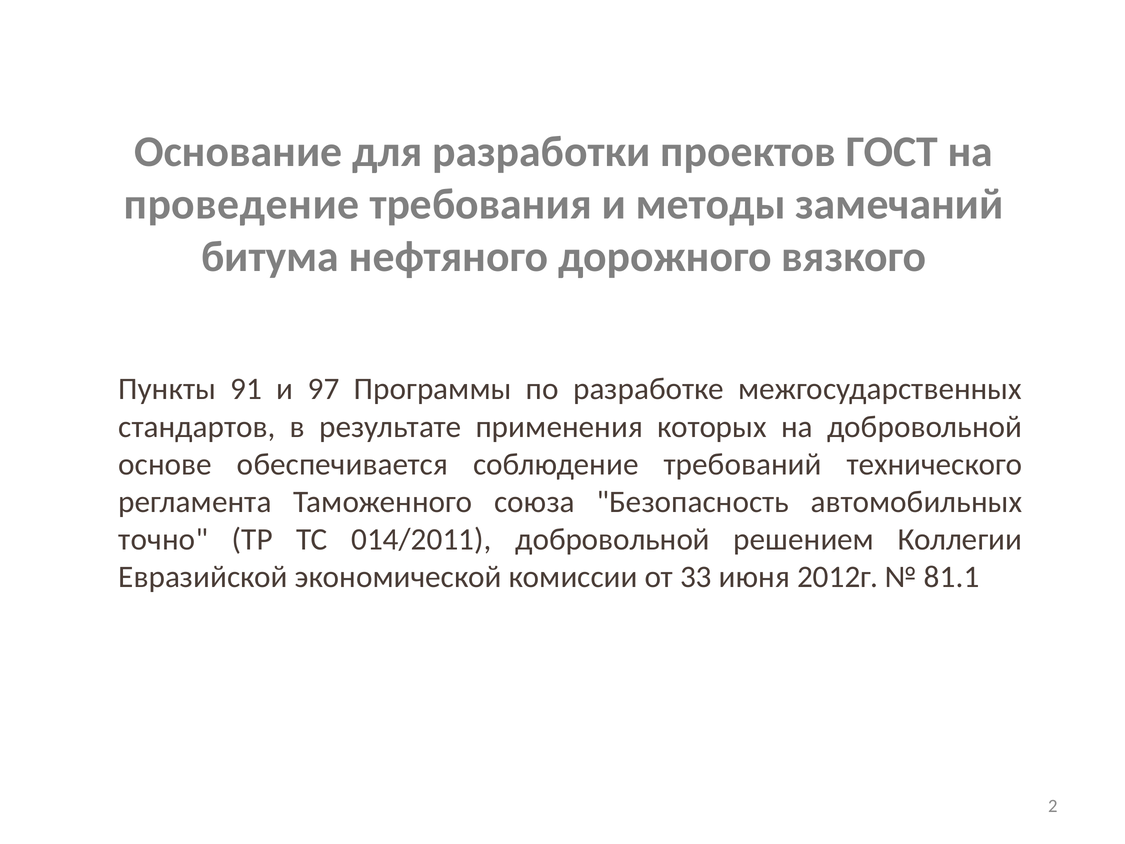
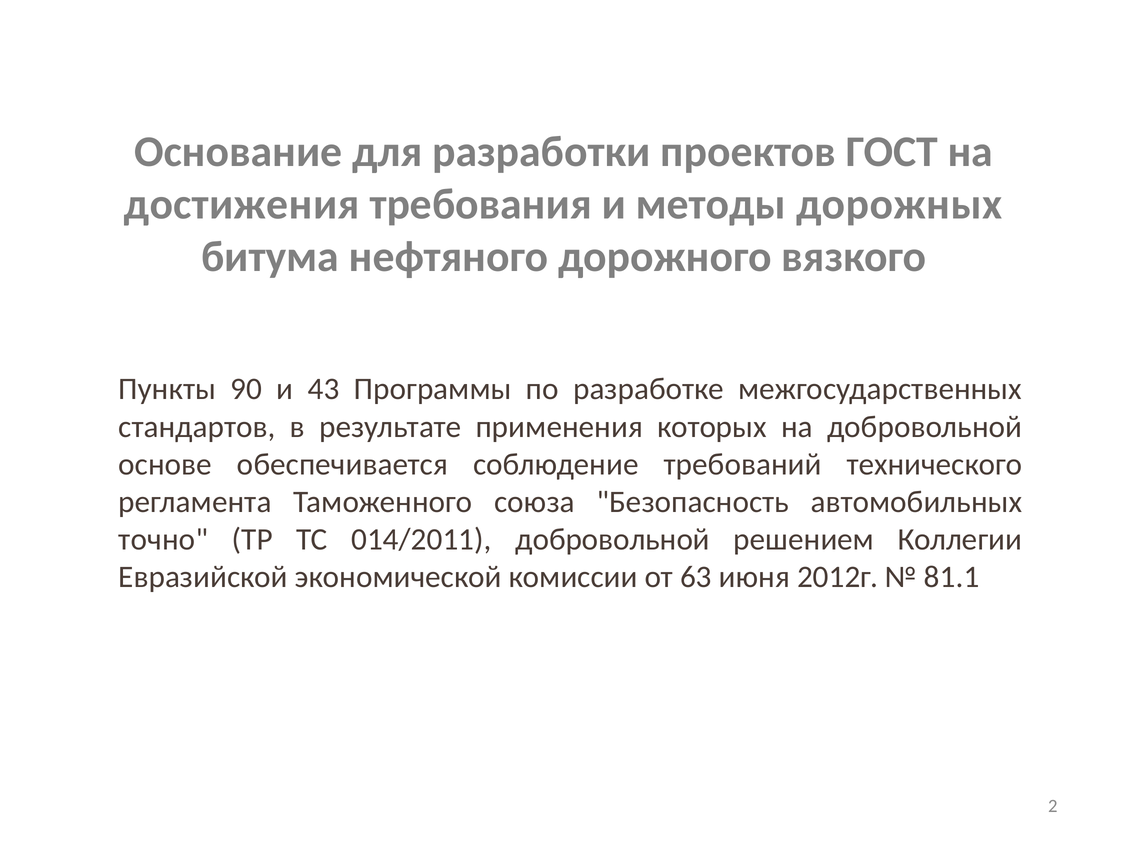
проведение: проведение -> достижения (242, 204)
замечаний: замечаний -> дорожных (899, 204)
91: 91 -> 90 (246, 389)
97: 97 -> 43 (324, 389)
33: 33 -> 63 (696, 577)
